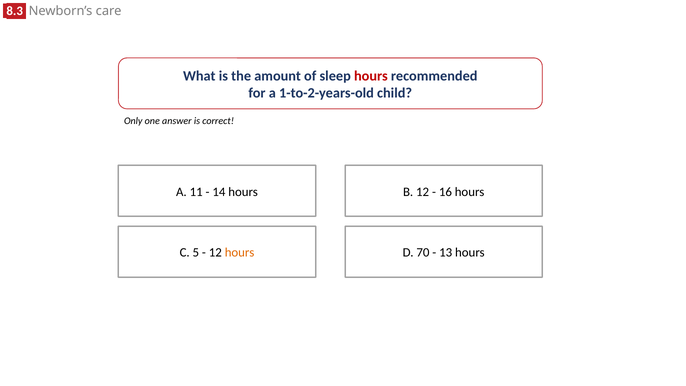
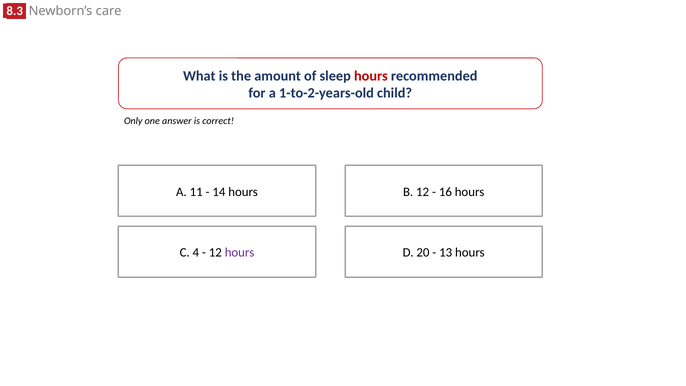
5: 5 -> 4 (196, 253)
hours colour: orange -> purple (240, 253)
70: 70 -> 20 (423, 253)
